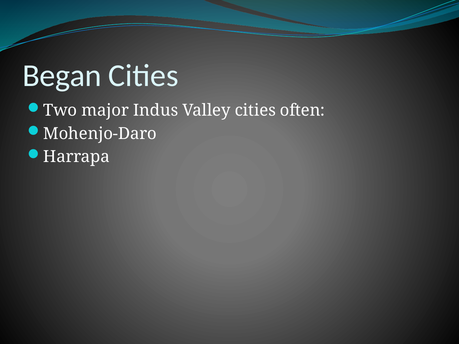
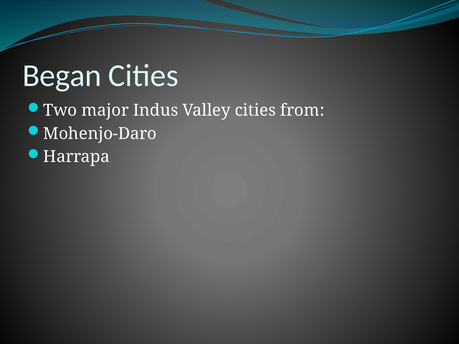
often: often -> from (302, 111)
